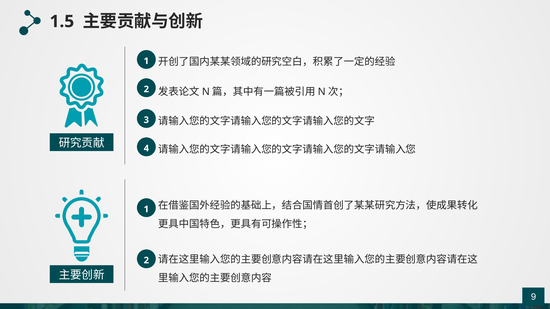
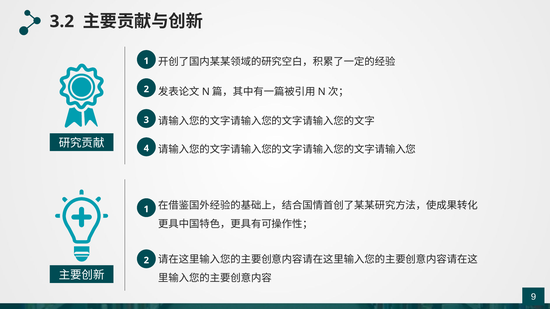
1.5: 1.5 -> 3.2 (62, 21)
